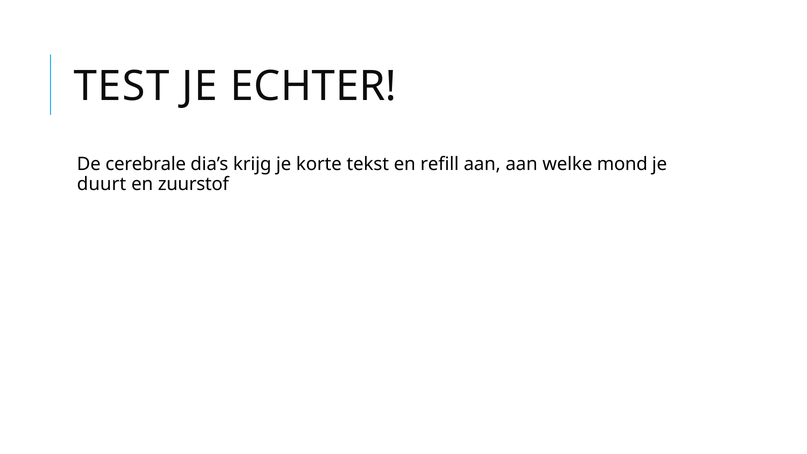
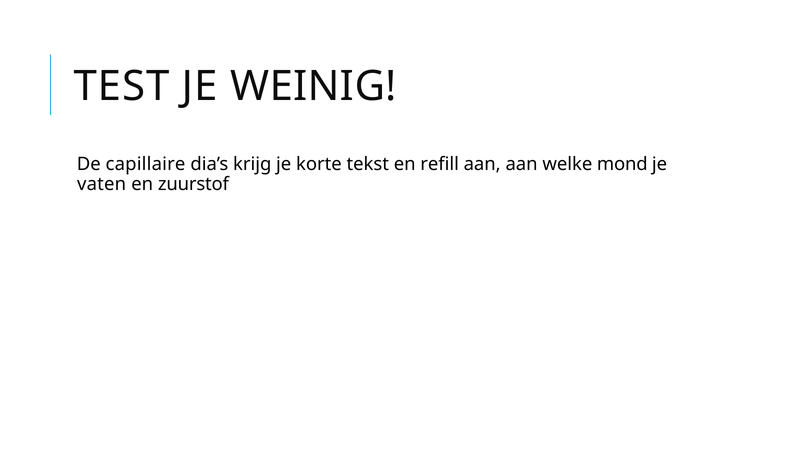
ECHTER: ECHTER -> WEINIG (313, 87)
cerebrale: cerebrale -> capillaire (146, 164)
duurt: duurt -> vaten (102, 184)
